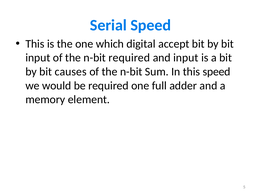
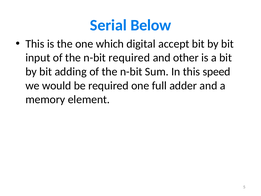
Serial Speed: Speed -> Below (151, 25)
and input: input -> other (186, 58)
causes: causes -> adding (71, 72)
